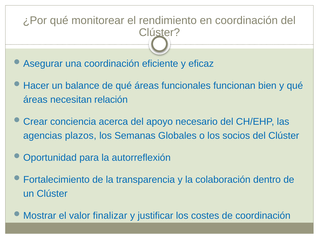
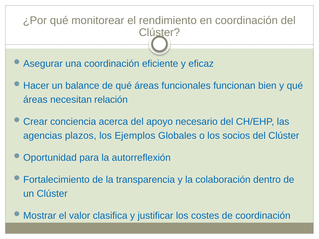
Semanas: Semanas -> Ejemplos (135, 136)
finalizar: finalizar -> clasifica (110, 216)
